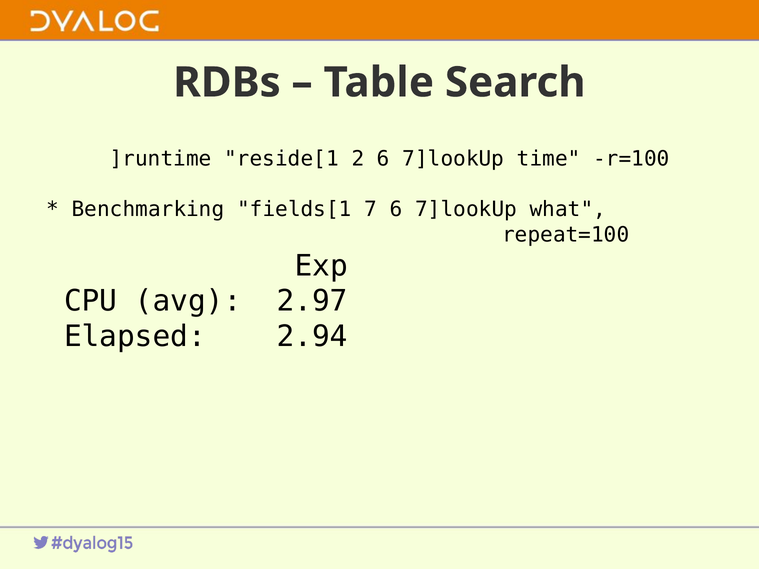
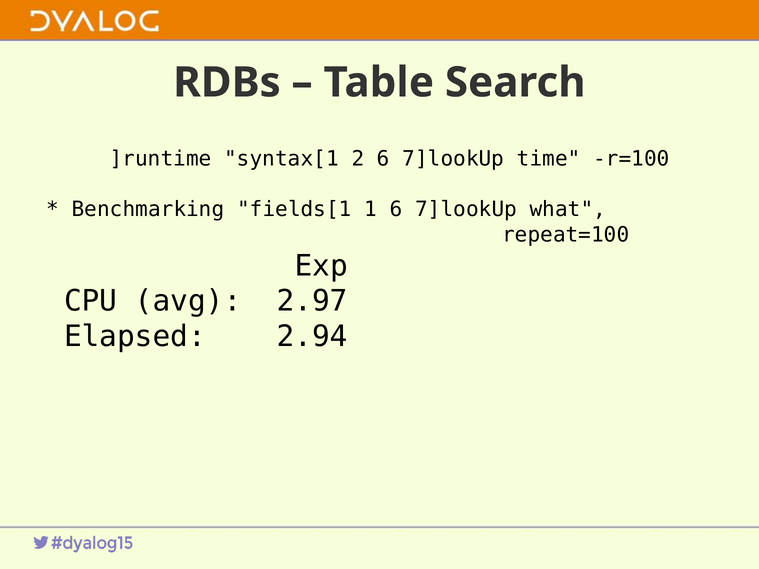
reside[1: reside[1 -> syntax[1 (281, 159)
7: 7 -> 1 (371, 210)
